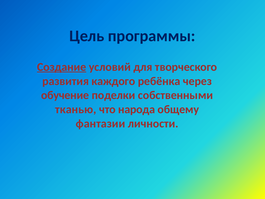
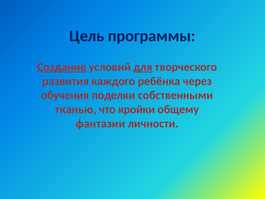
для underline: none -> present (143, 67)
обучение: обучение -> обучения (65, 95)
народа: народа -> кройки (137, 109)
